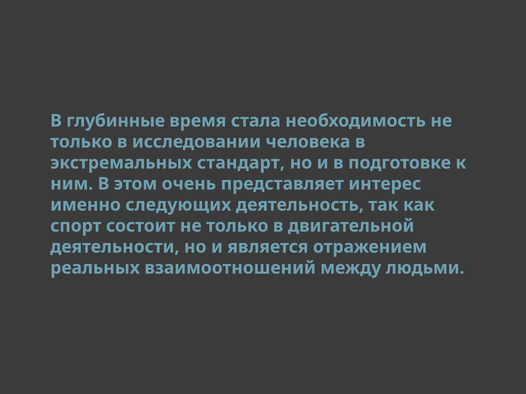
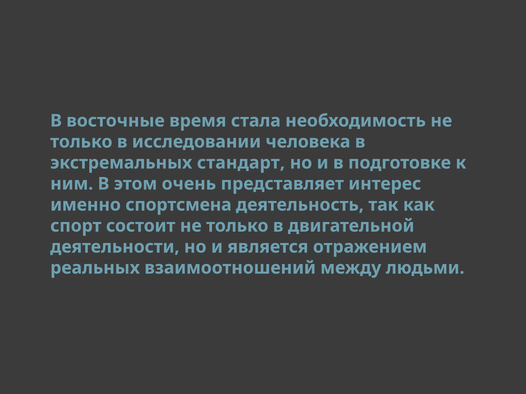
глубинные: глубинные -> восточные (116, 121)
следующих: следующих -> спортсмена (178, 205)
